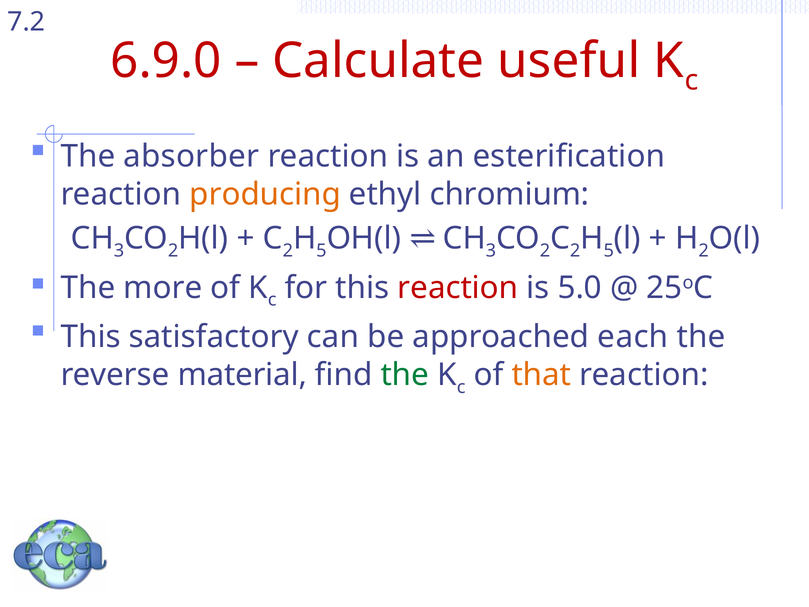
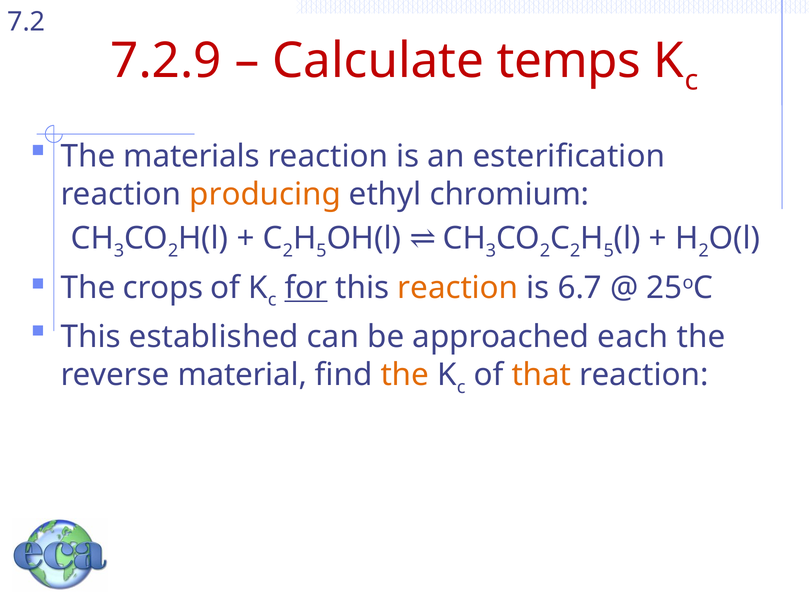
6.9.0: 6.9.0 -> 7.2.9 (166, 61)
useful: useful -> temps (569, 61)
absorber: absorber -> materials (192, 156)
more: more -> crops (163, 288)
for underline: none -> present (306, 288)
reaction colour: red -> orange (458, 288)
5.0: 5.0 -> 6.7 (580, 288)
satisfactory: satisfactory -> established (214, 337)
the colour: green -> orange (405, 375)
